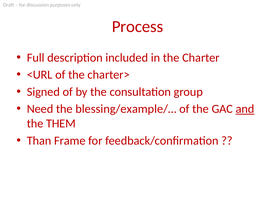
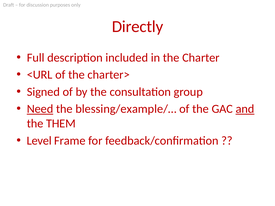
Process: Process -> Directly (138, 27)
Need underline: none -> present (40, 109)
Than: Than -> Level (39, 141)
